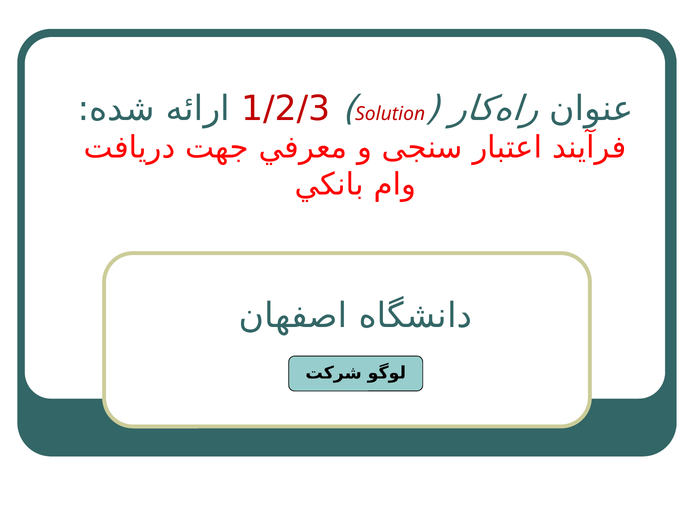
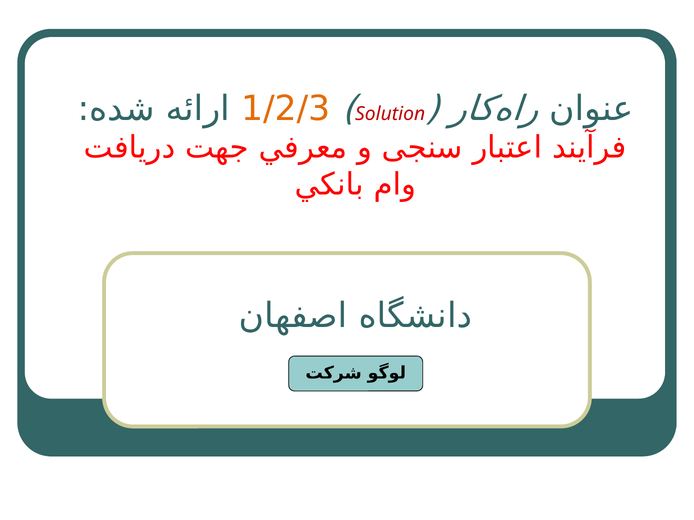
1/2/3 colour: red -> orange (286, 109)
